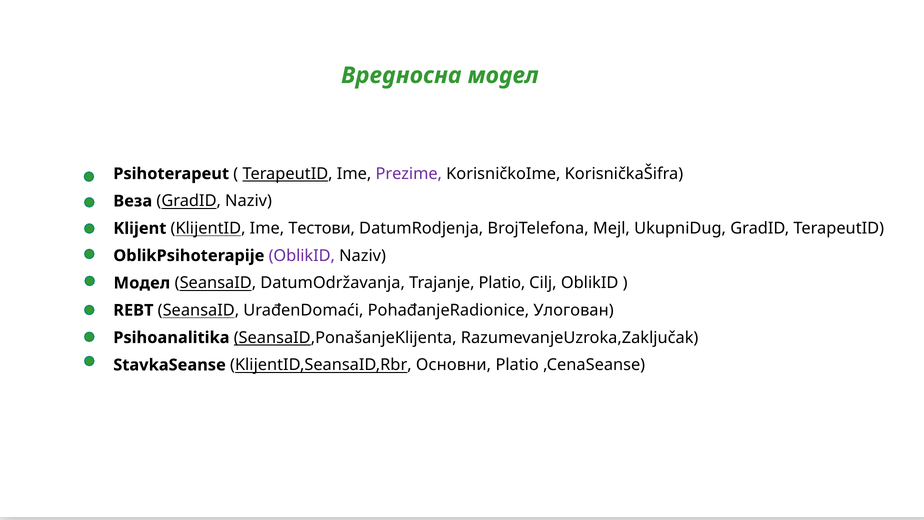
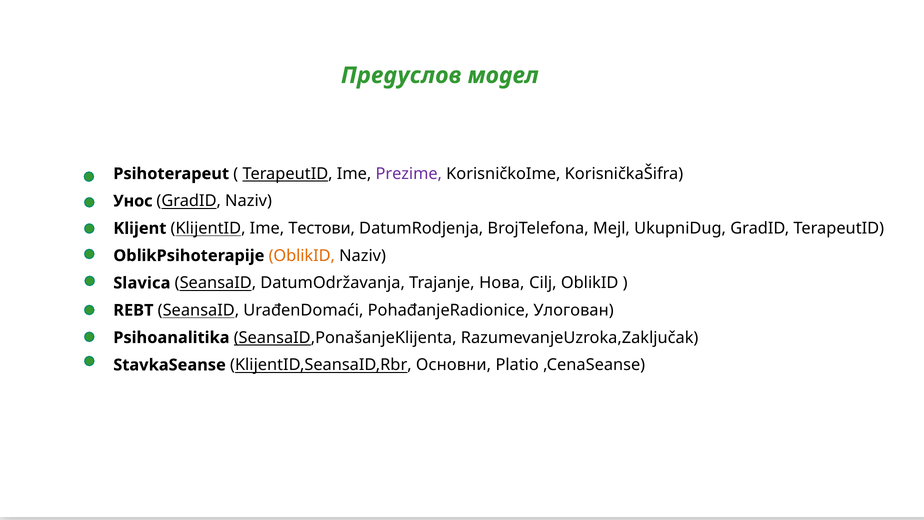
Вредносна: Вредносна -> Предуслов (401, 75)
Веза: Веза -> Унос (133, 201)
OblikID colour: purple -> orange (302, 256)
Модел: Модел -> Slavica (142, 283)
Trajanje Platio: Platio -> Нова (502, 283)
